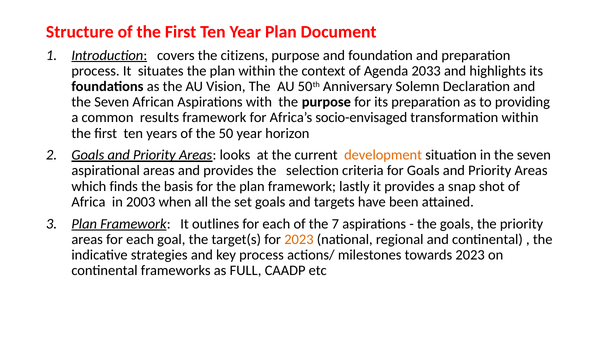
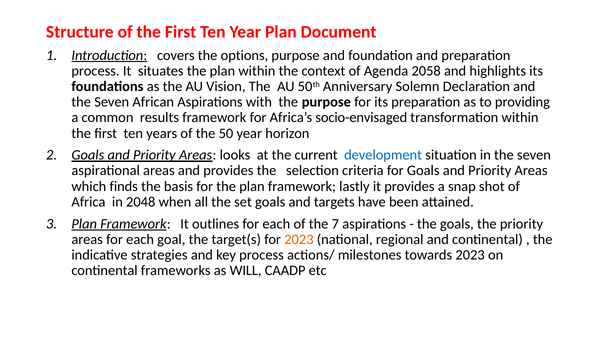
citizens: citizens -> options (244, 55)
2033: 2033 -> 2058 (426, 71)
development colour: orange -> blue (383, 155)
2003: 2003 -> 2048 (141, 202)
FULL: FULL -> WILL (246, 271)
